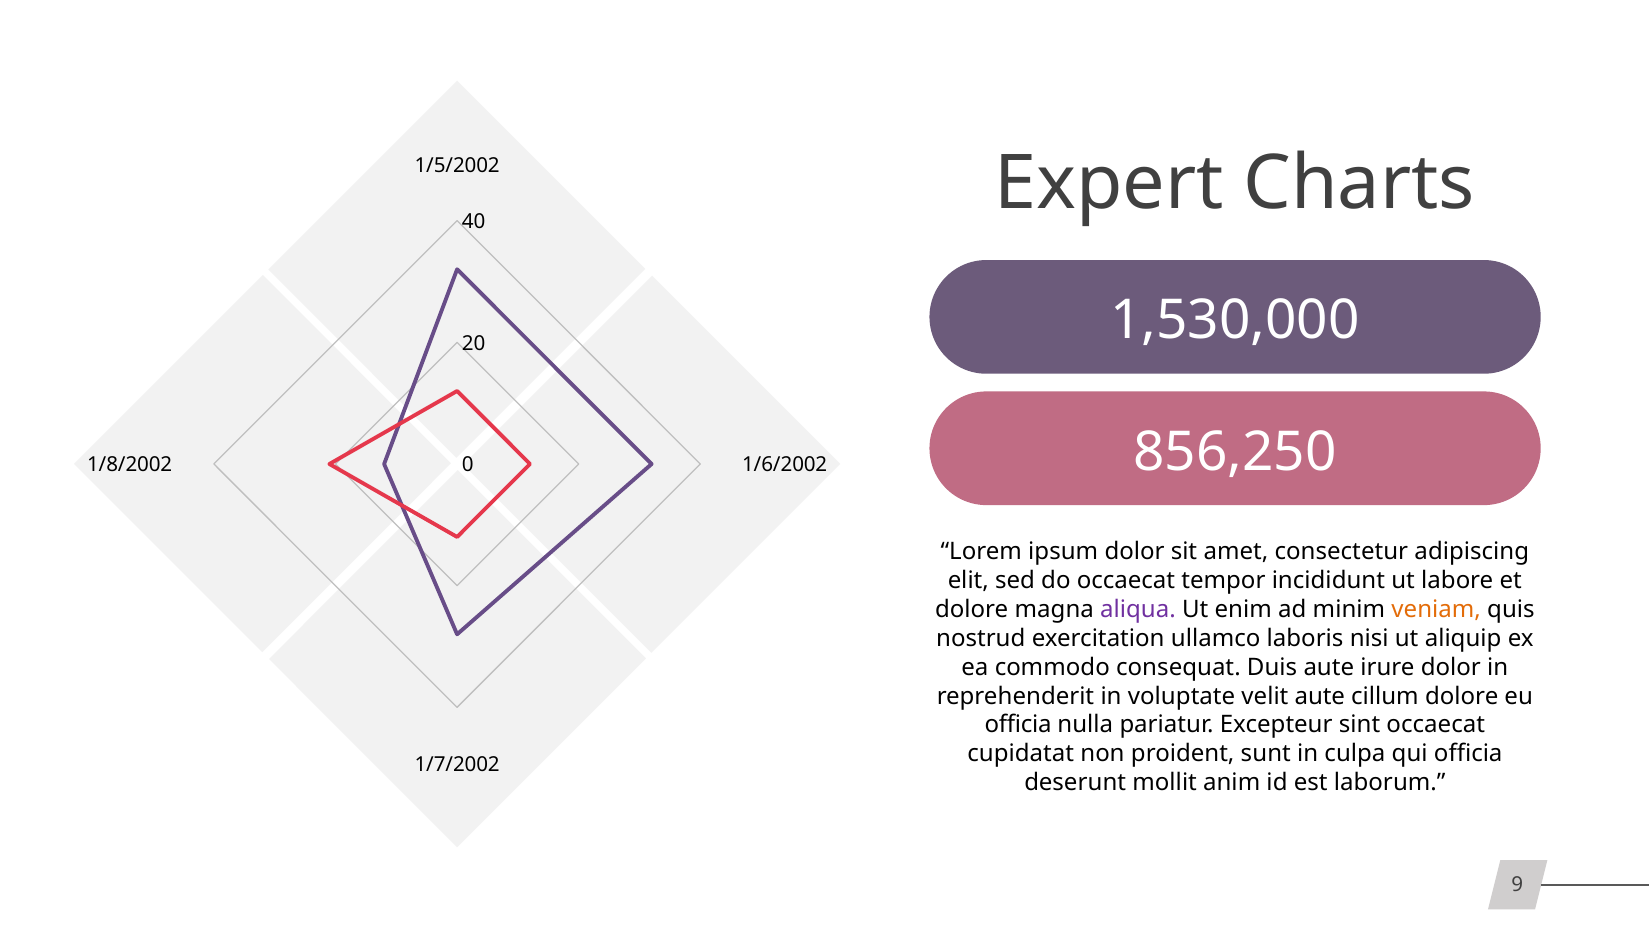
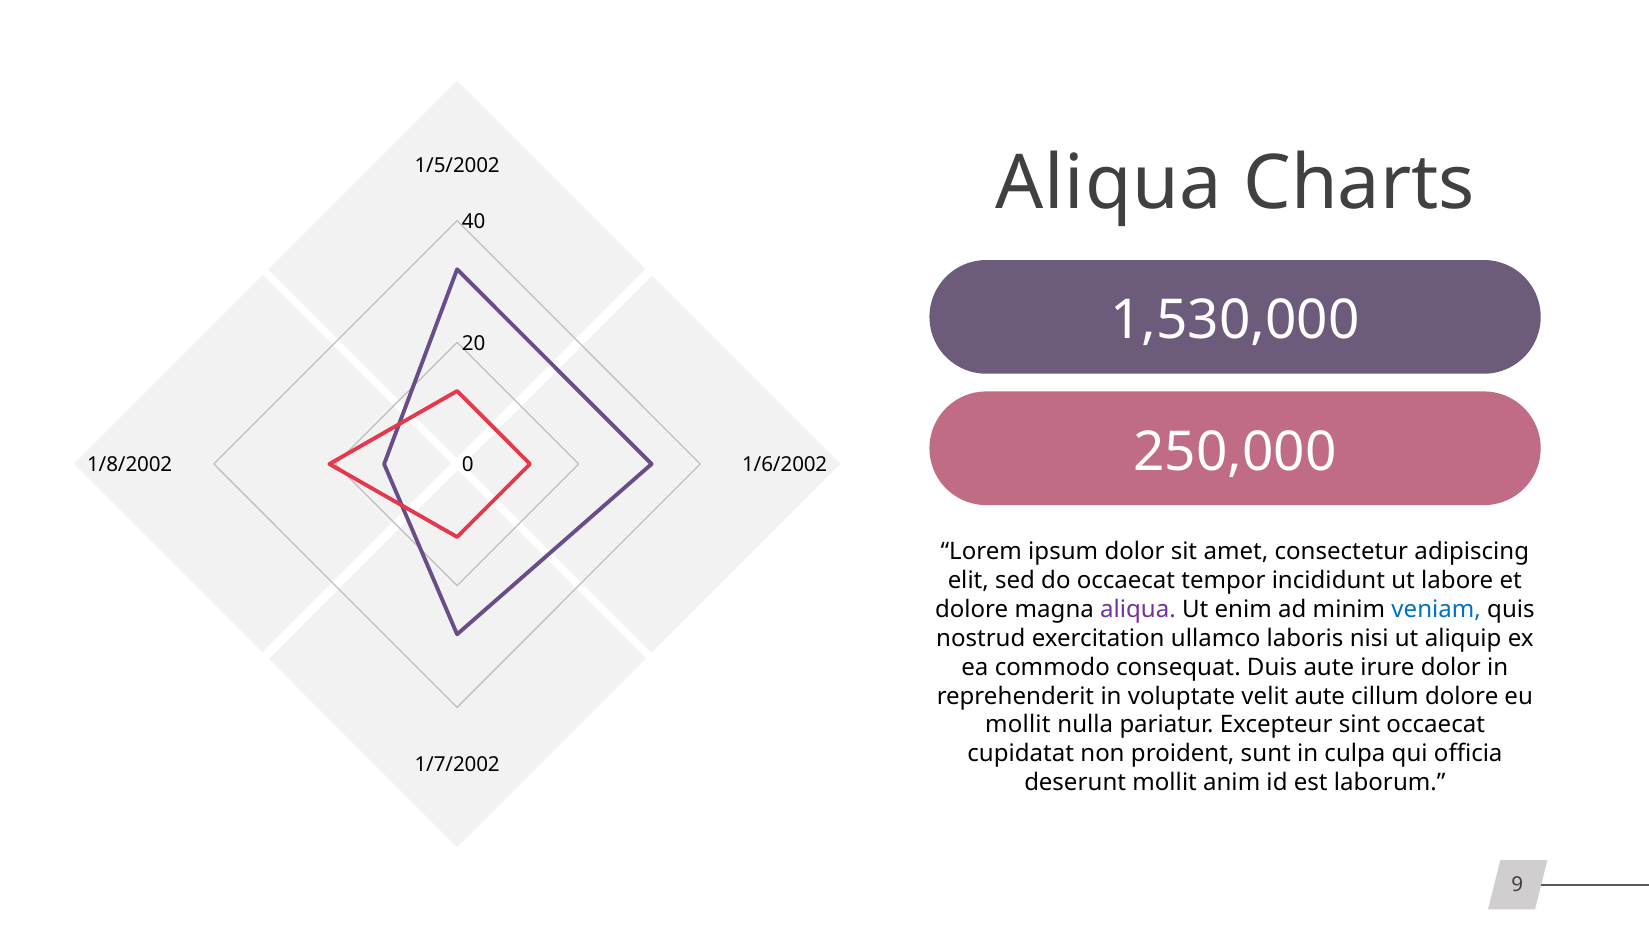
Expert: Expert -> Aliqua (1109, 184)
856,250: 856,250 -> 250,000 (1235, 452)
veniam colour: orange -> blue (1436, 609)
officia: officia -> mollit (1018, 725)
